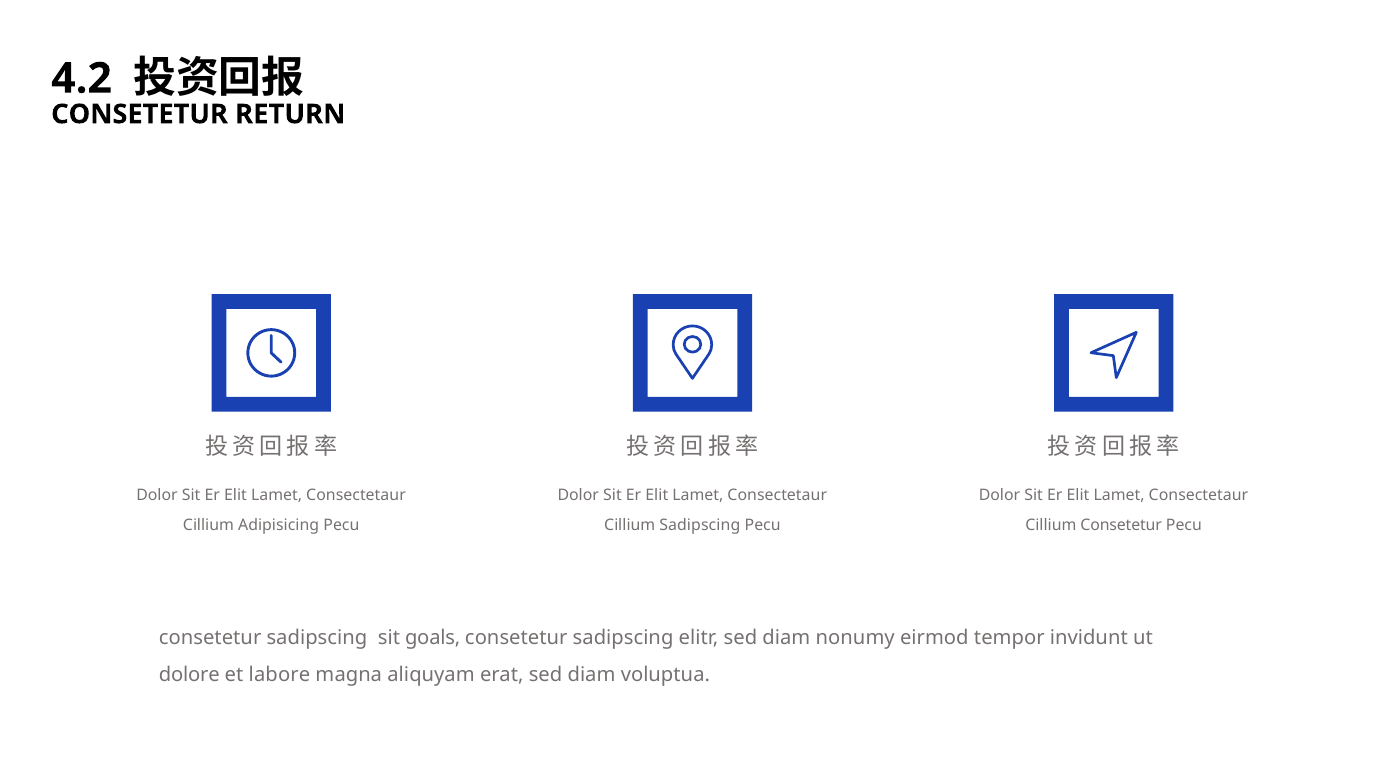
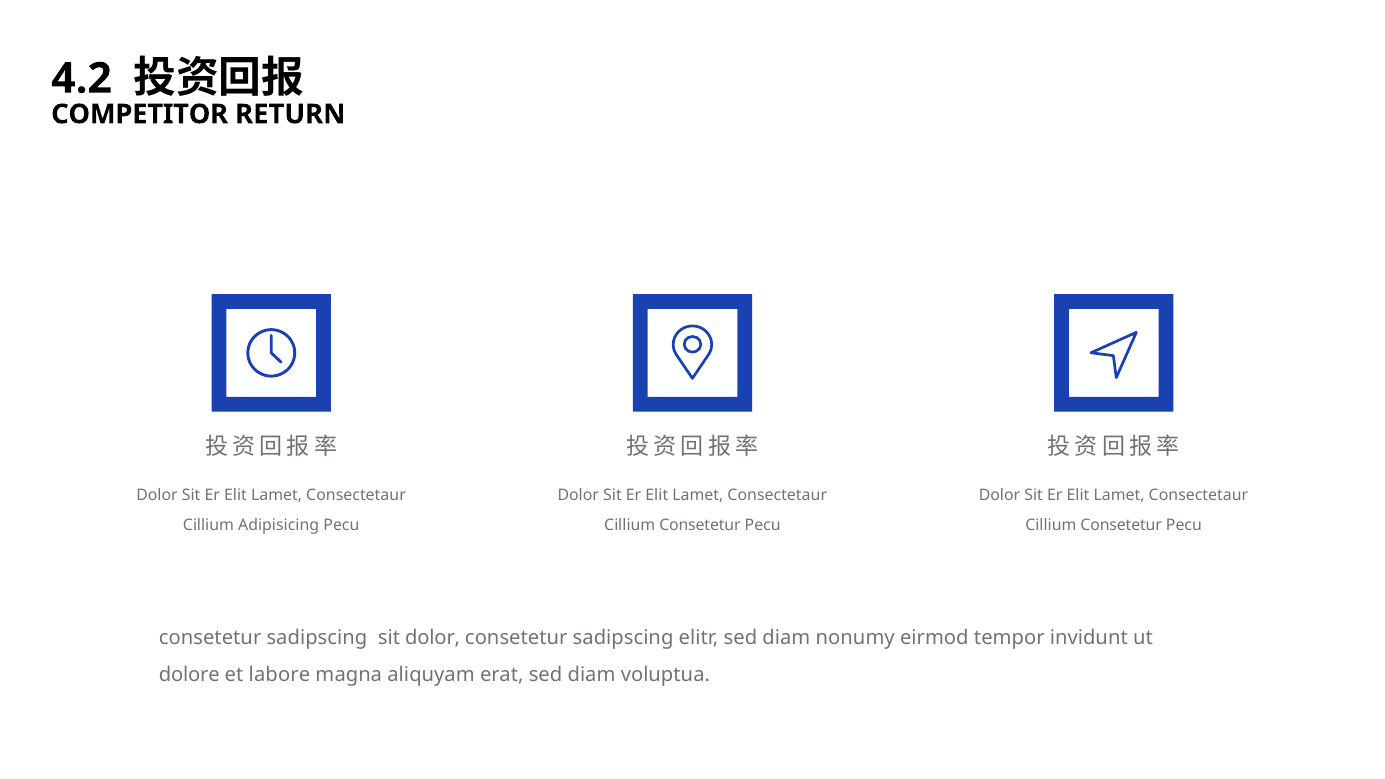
CONSETETUR: CONSETETUR -> COMPETITOR (140, 114)
Sadipscing: Sadipscing -> Consetetur (700, 525)
sit goals: goals -> dolor (433, 638)
